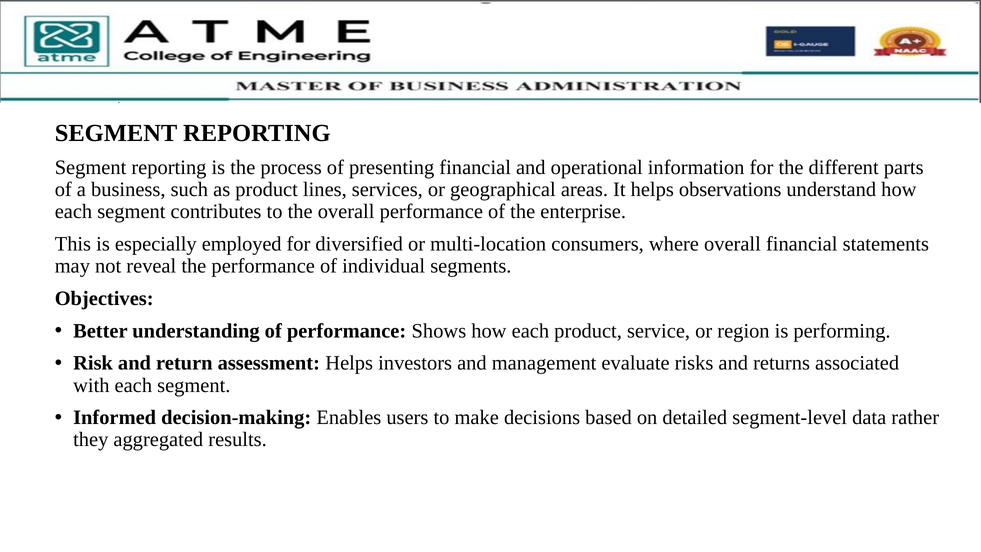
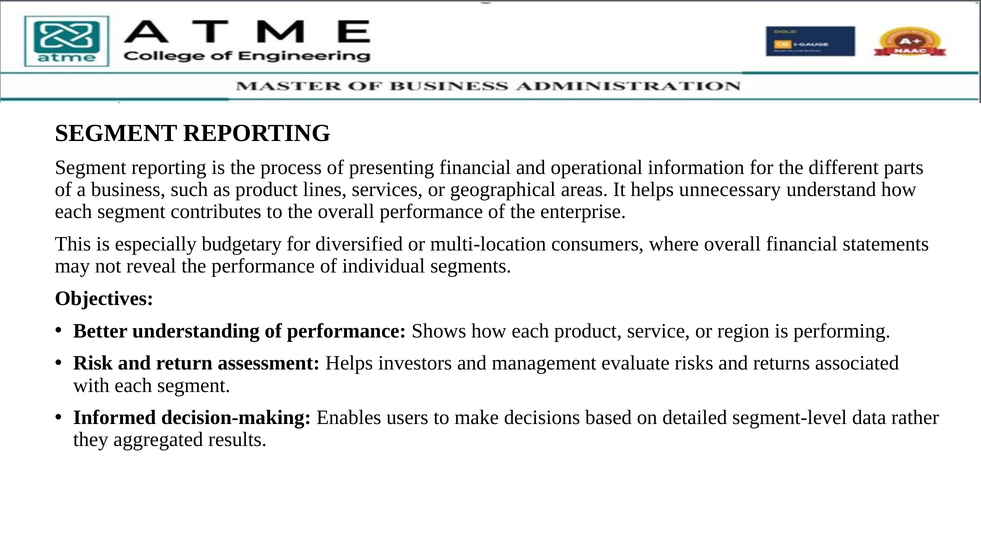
observations: observations -> unnecessary (730, 190)
employed: employed -> budgetary (242, 244)
